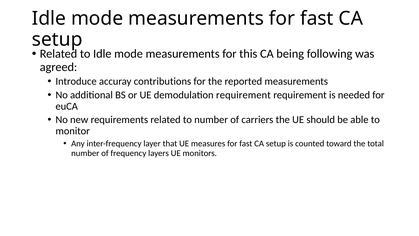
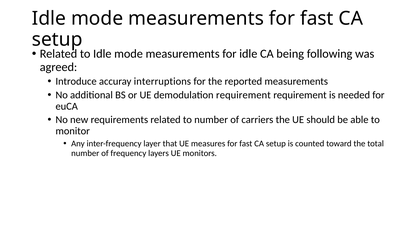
for this: this -> idle (248, 54)
contributions: contributions -> interruptions (162, 81)
